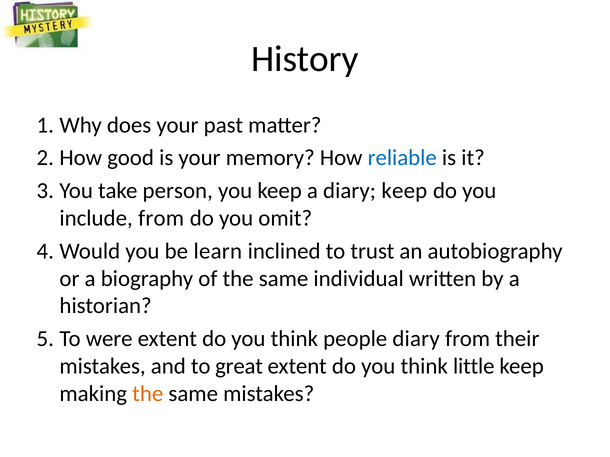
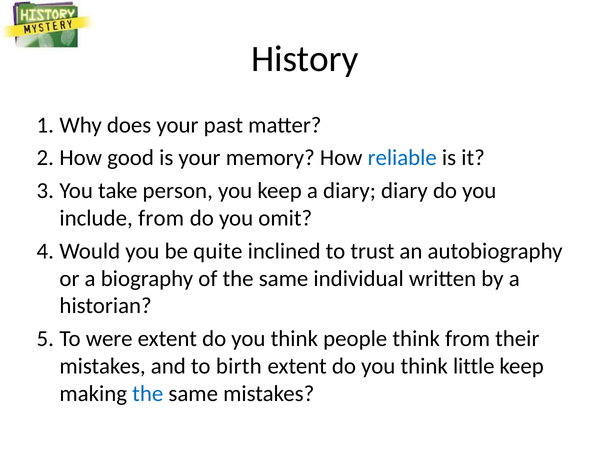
diary keep: keep -> diary (404, 191)
learn: learn -> quite (218, 251)
people diary: diary -> think (416, 339)
great: great -> birth (239, 367)
the colour: orange -> blue (148, 394)
